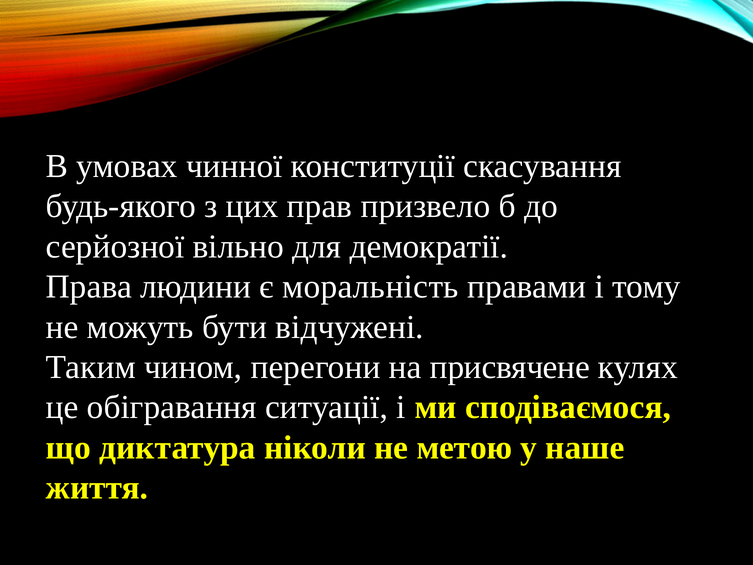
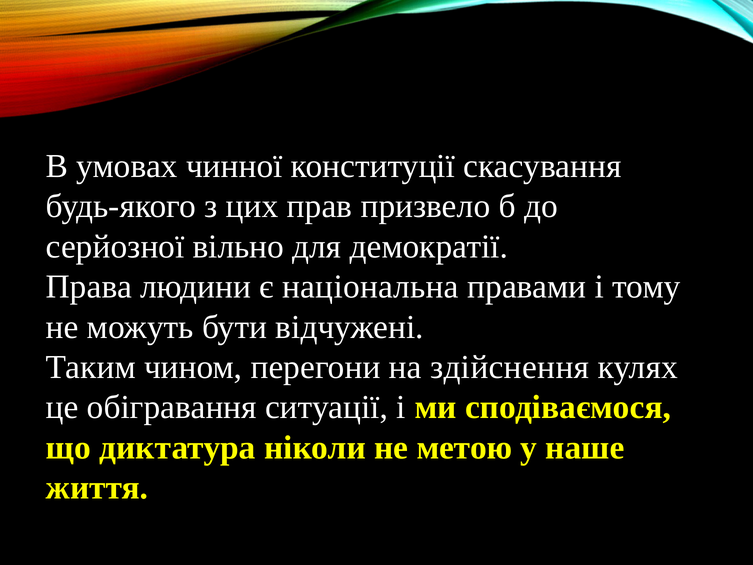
моральність: моральність -> національна (370, 287)
присвячене: присвячене -> здійснення (510, 367)
